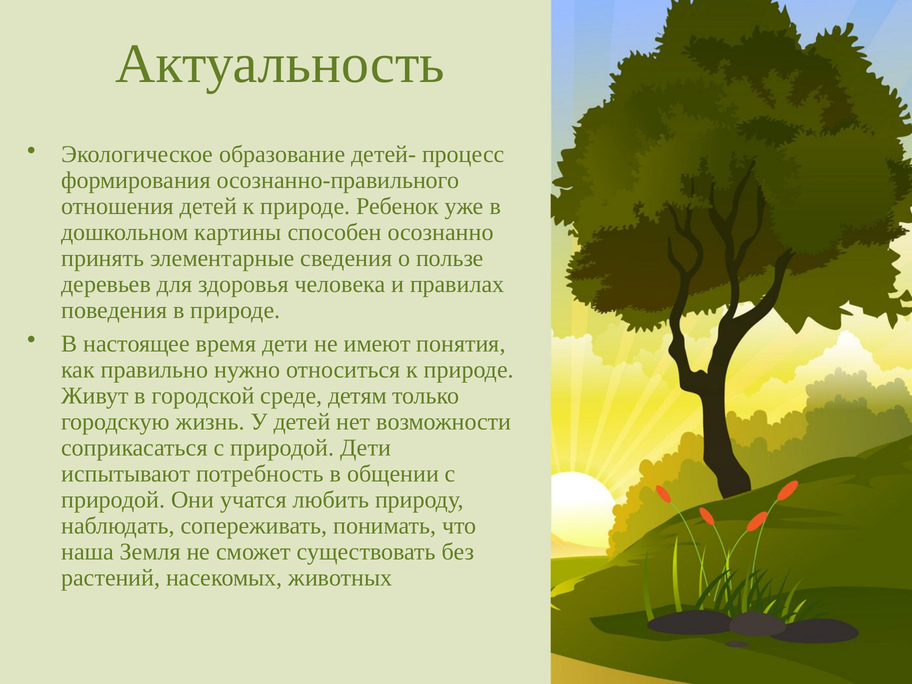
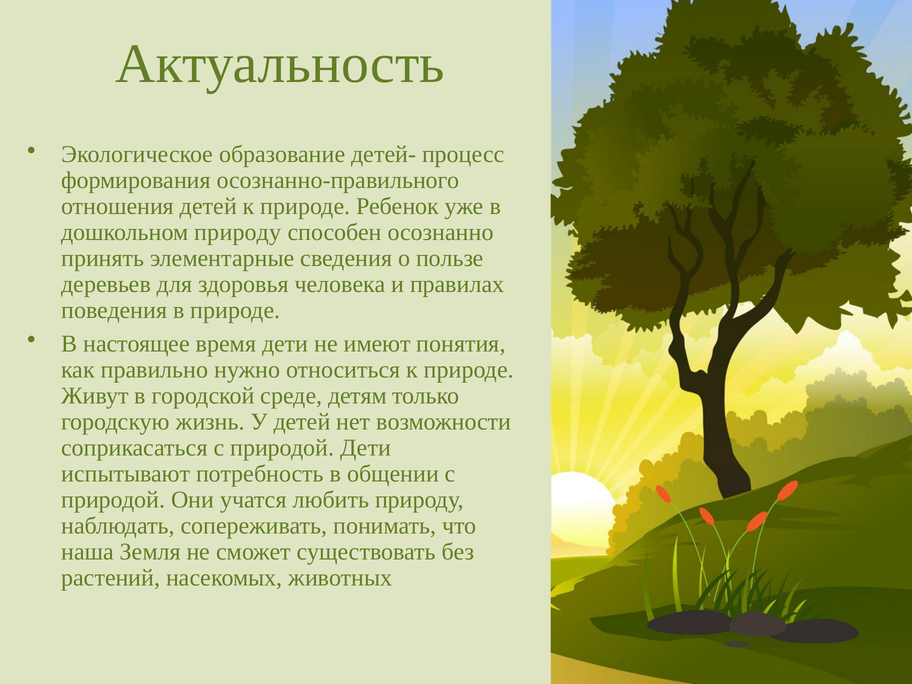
дошкольном картины: картины -> природу (238, 232)
